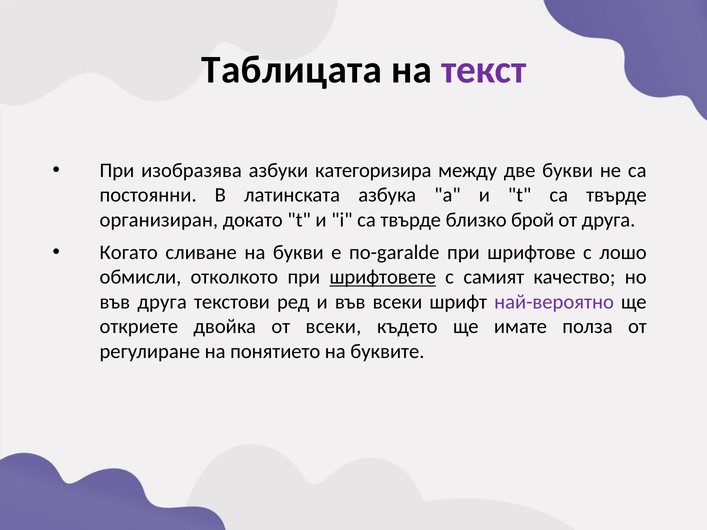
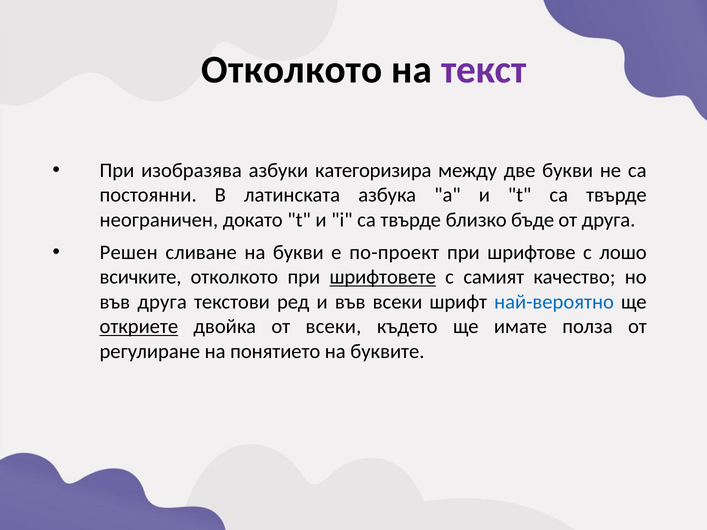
Таблицата: Таблицата -> Отколкото (292, 70)
организиран: организиран -> неограничен (159, 220)
брой: брой -> бъде (533, 220)
Когато: Когато -> Решен (129, 253)
по-garalde: по-garalde -> по-проект (394, 253)
обмисли: обмисли -> всичките (141, 277)
най-вероятно colour: purple -> blue (554, 302)
откриете underline: none -> present (139, 327)
